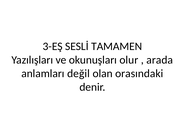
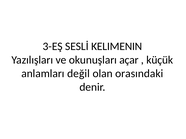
TAMAMEN: TAMAMEN -> KELIMENIN (117, 46)
olur: olur -> açar (129, 60)
arada: arada -> küçük (160, 60)
